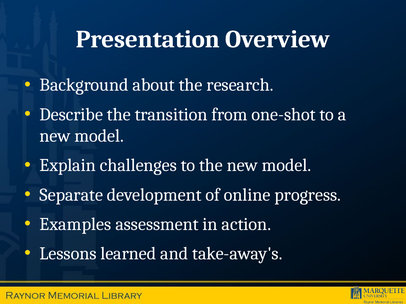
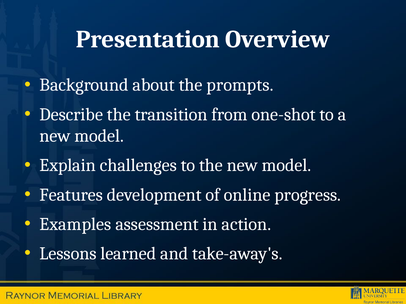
research: research -> prompts (240, 85)
Separate: Separate -> Features (71, 195)
